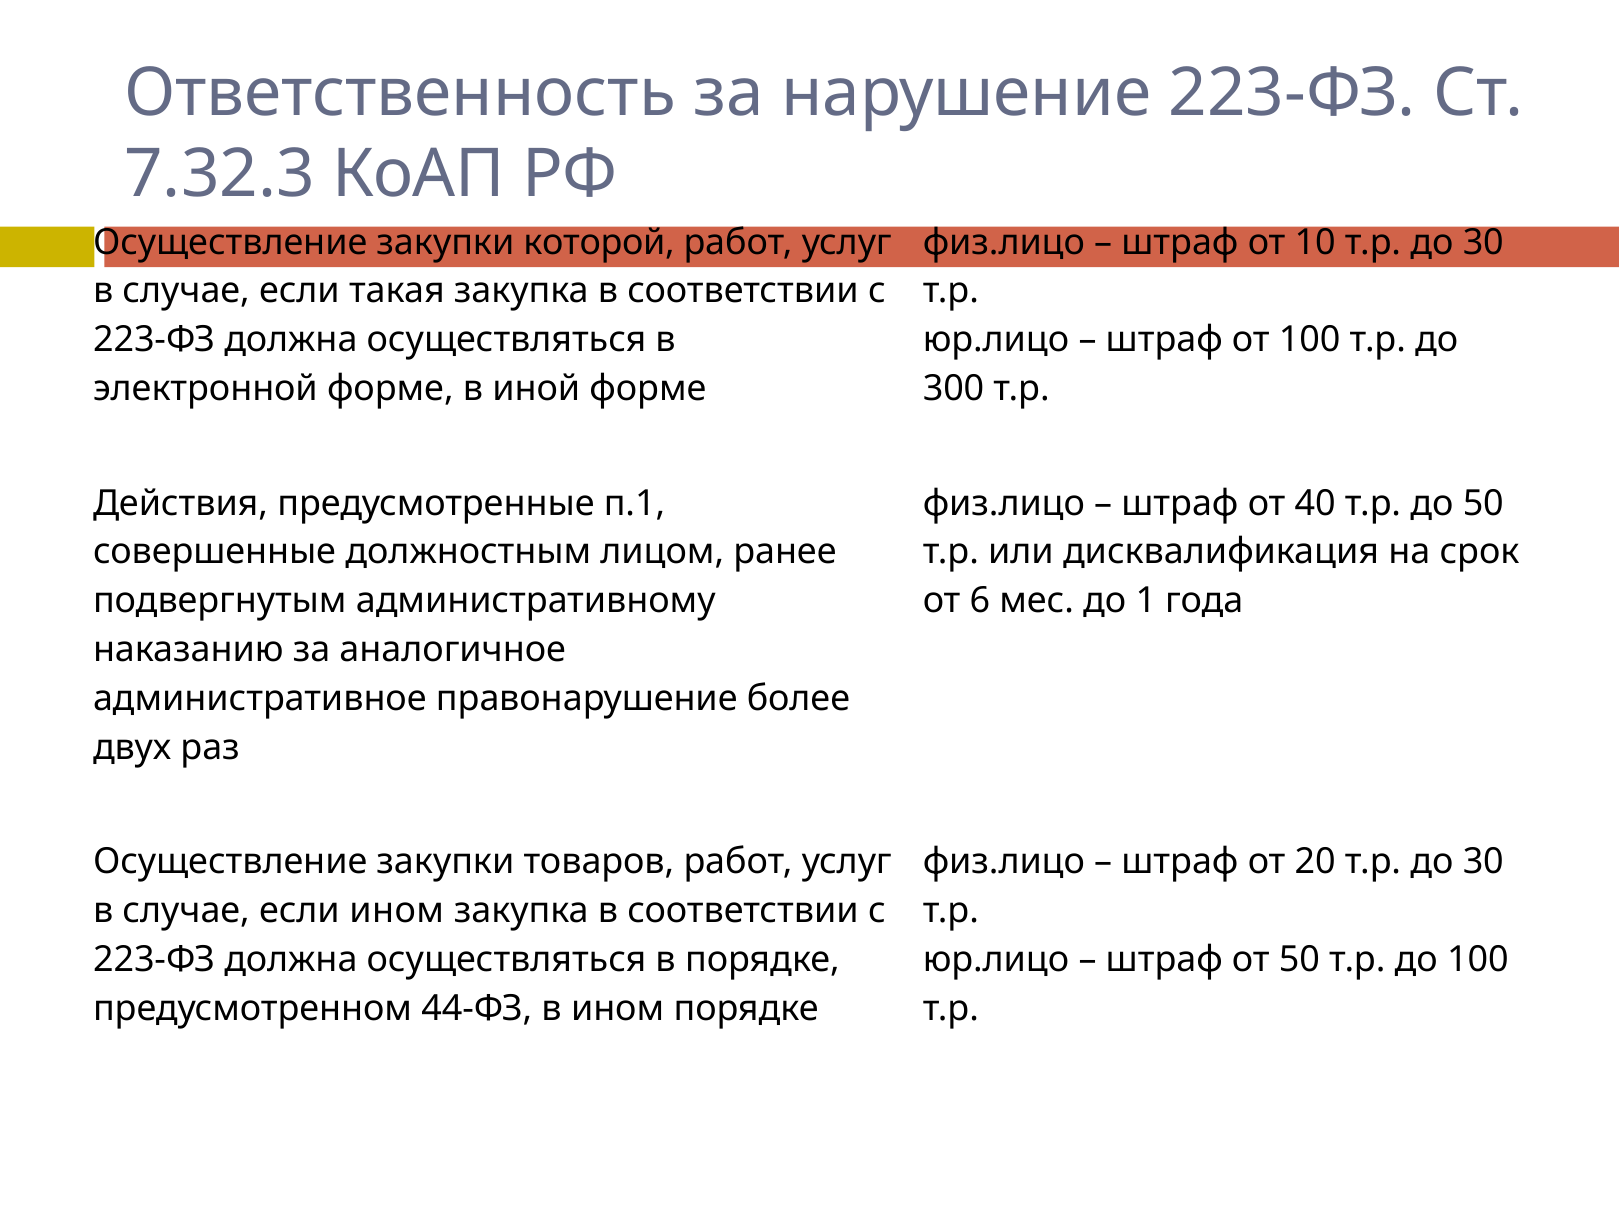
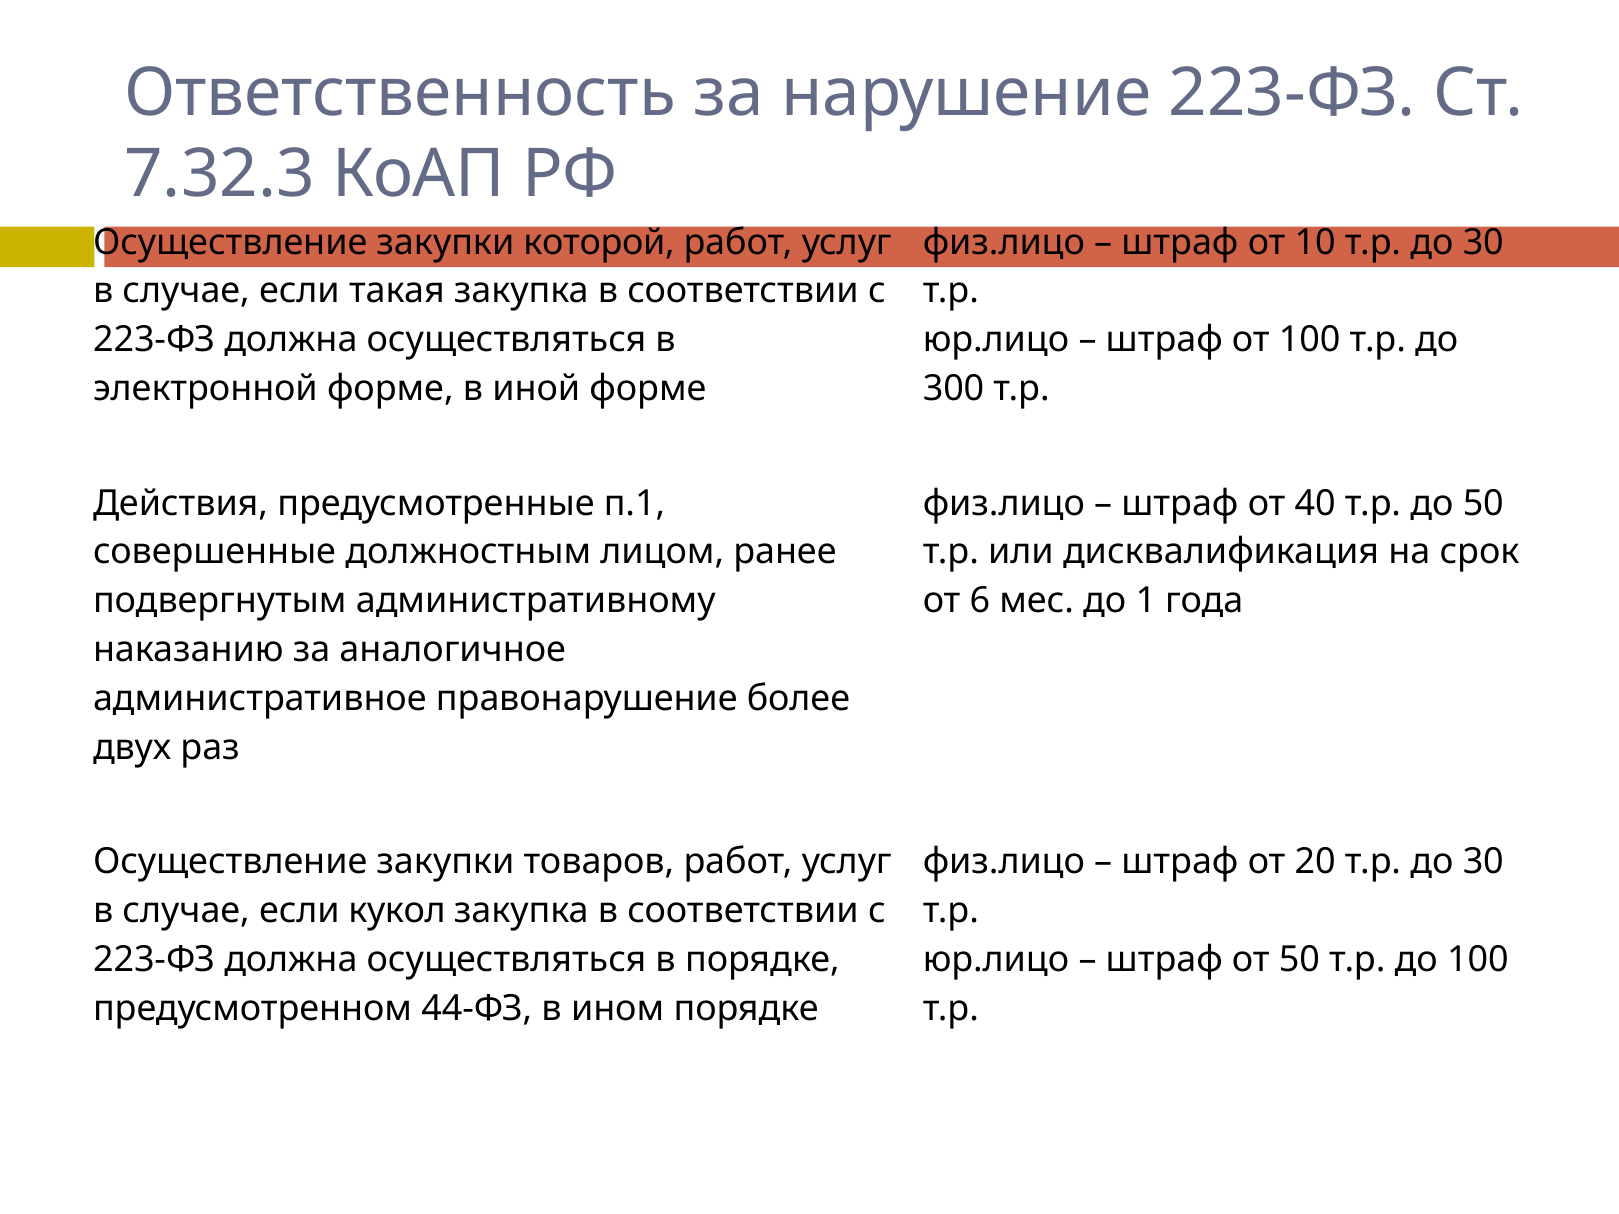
если ином: ином -> кукол (397, 911)
